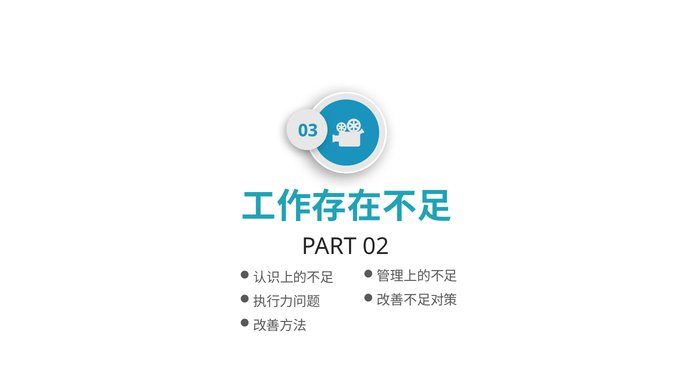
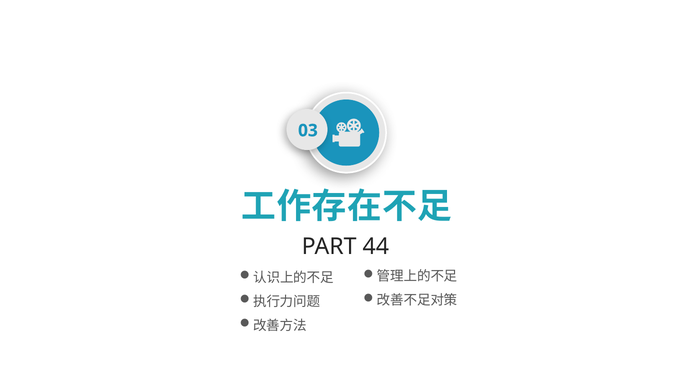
02: 02 -> 44 (376, 246)
